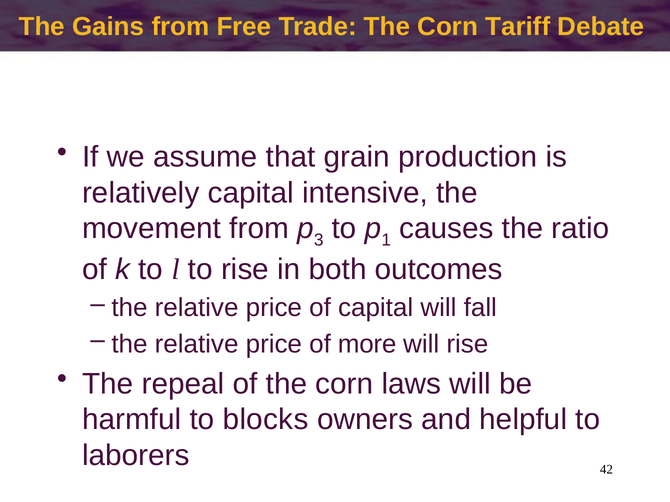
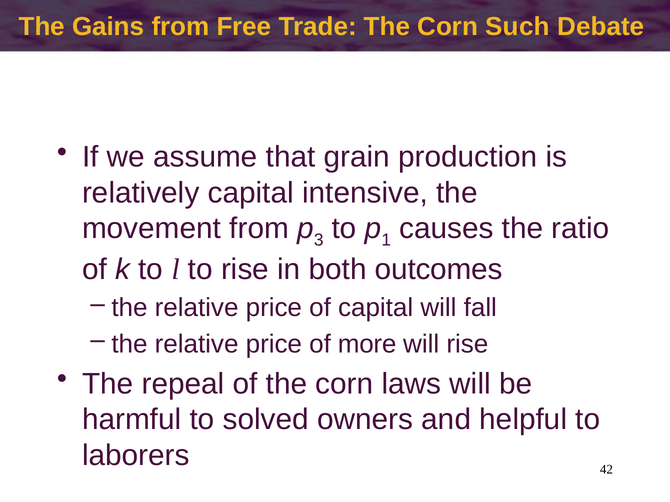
Tariff: Tariff -> Such (518, 27)
blocks: blocks -> solved (266, 420)
